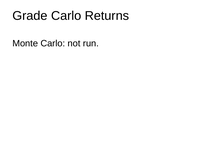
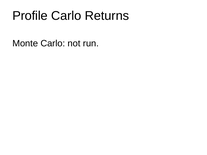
Grade: Grade -> Profile (30, 16)
